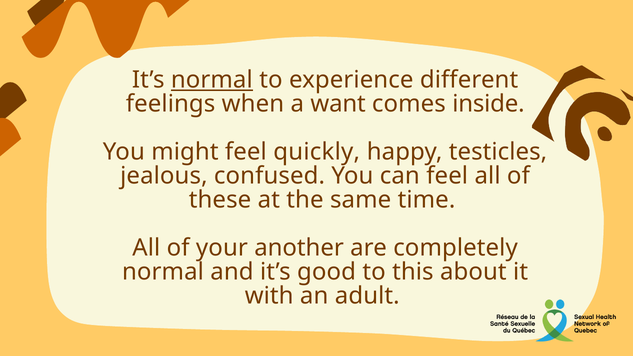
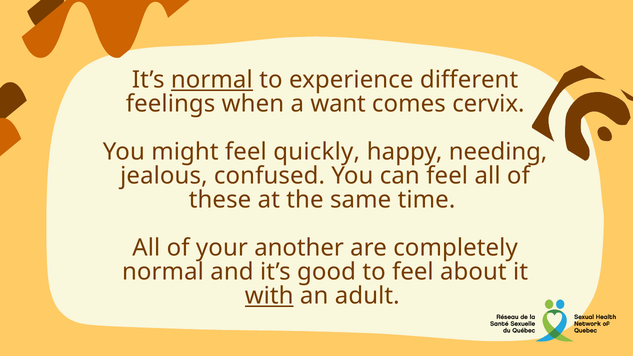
inside: inside -> cervix (488, 104)
testicles: testicles -> needing (498, 152)
to this: this -> feel (413, 272)
with underline: none -> present (269, 296)
